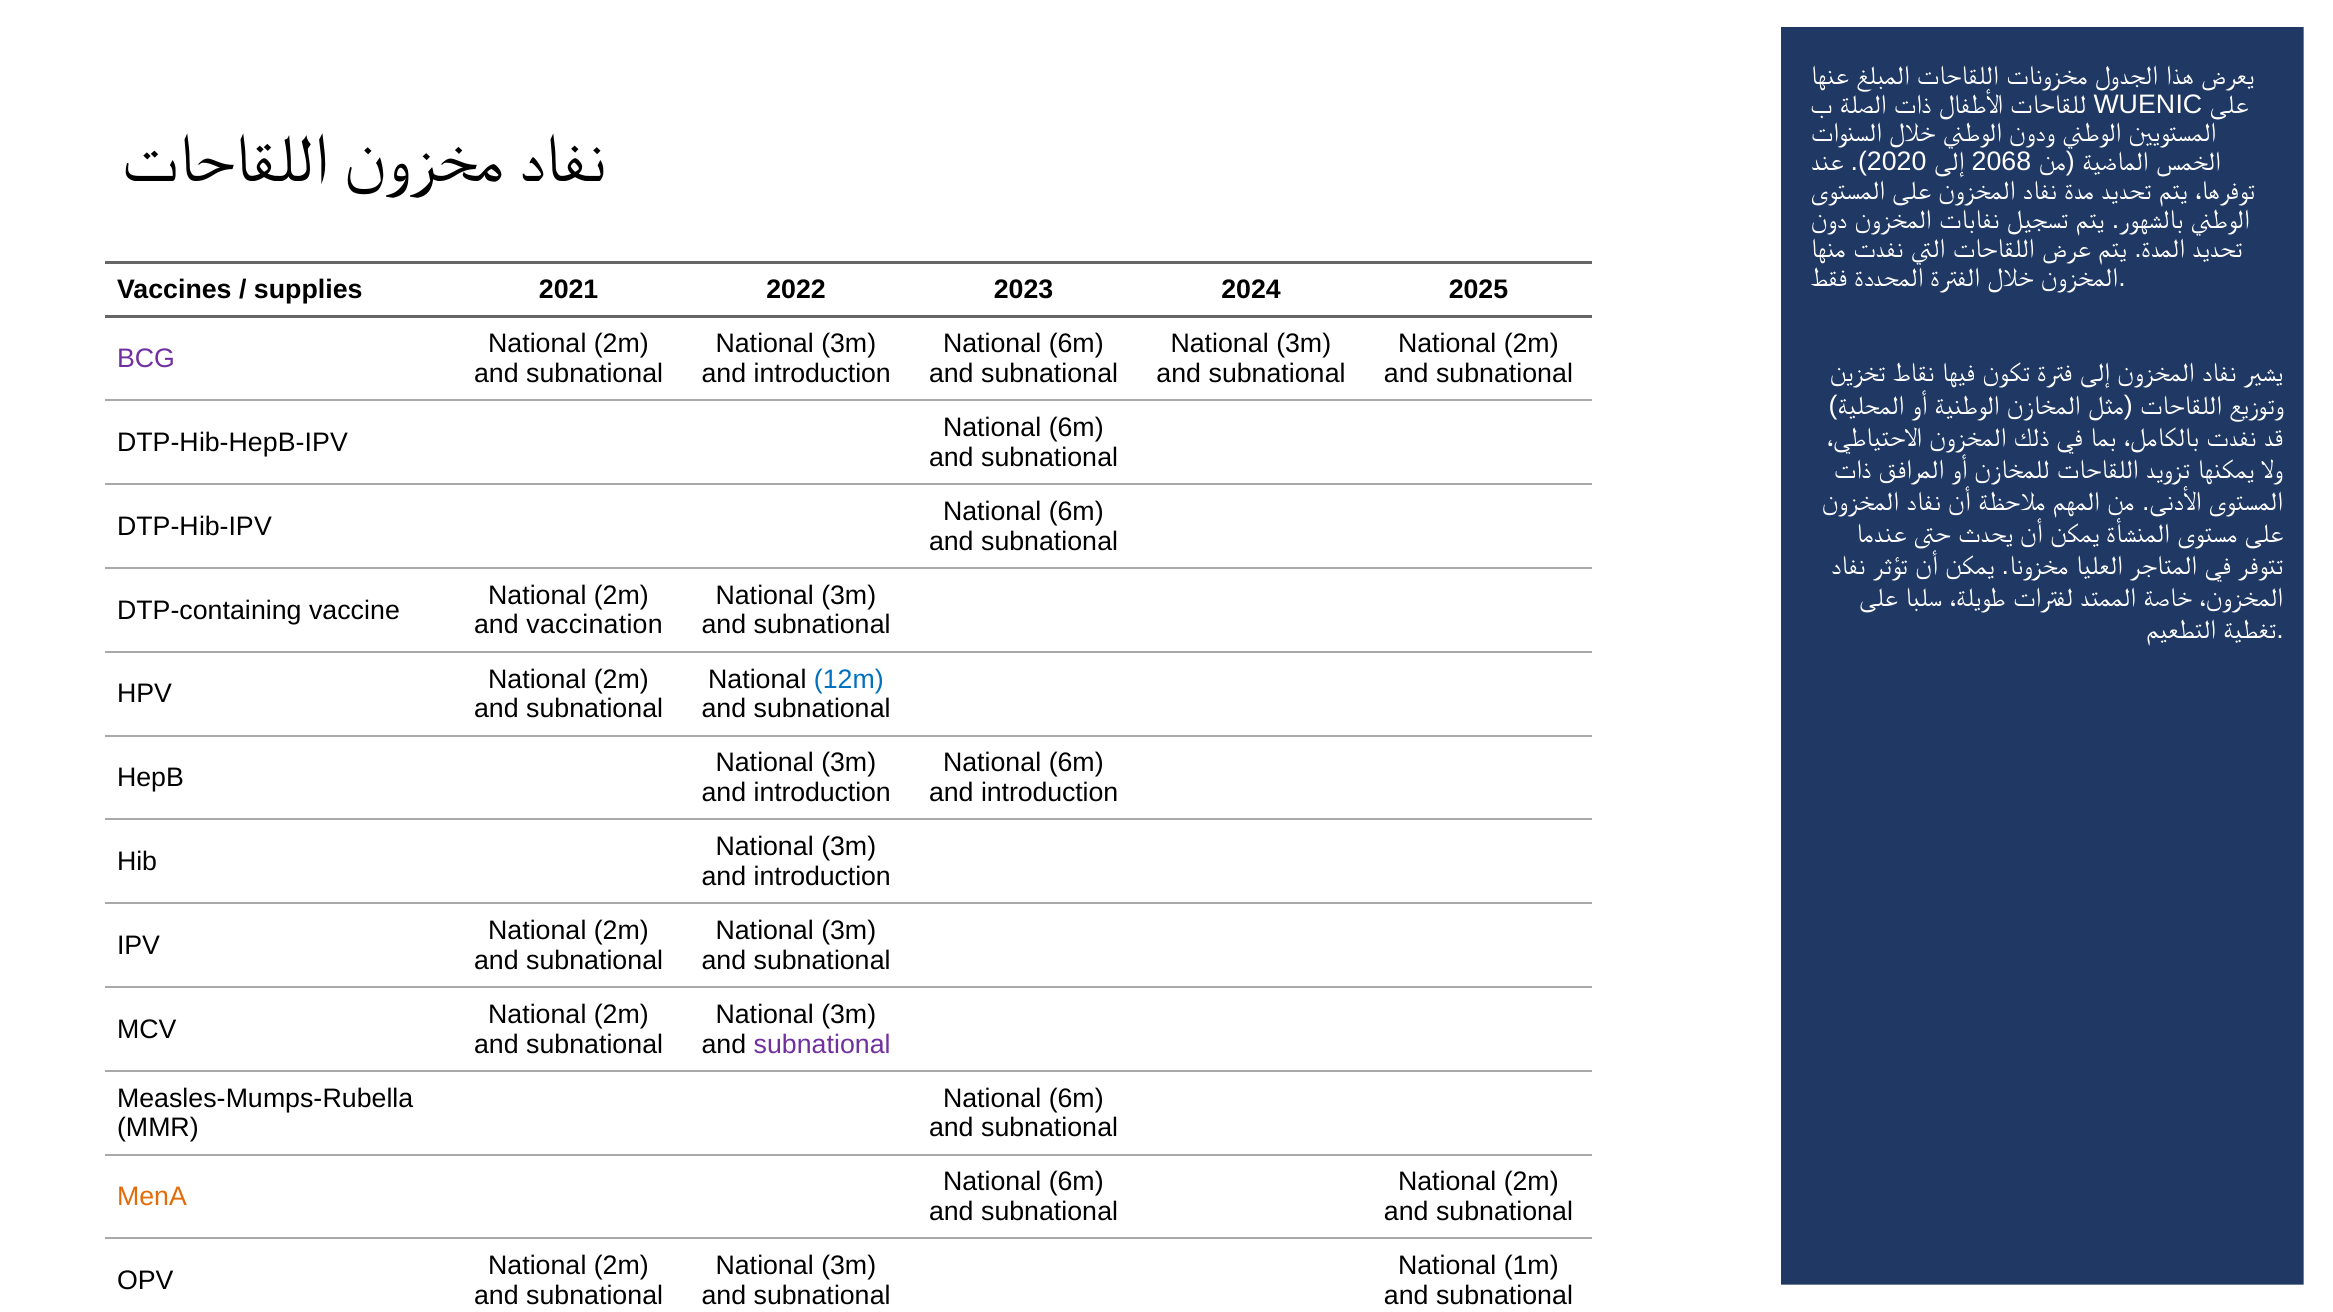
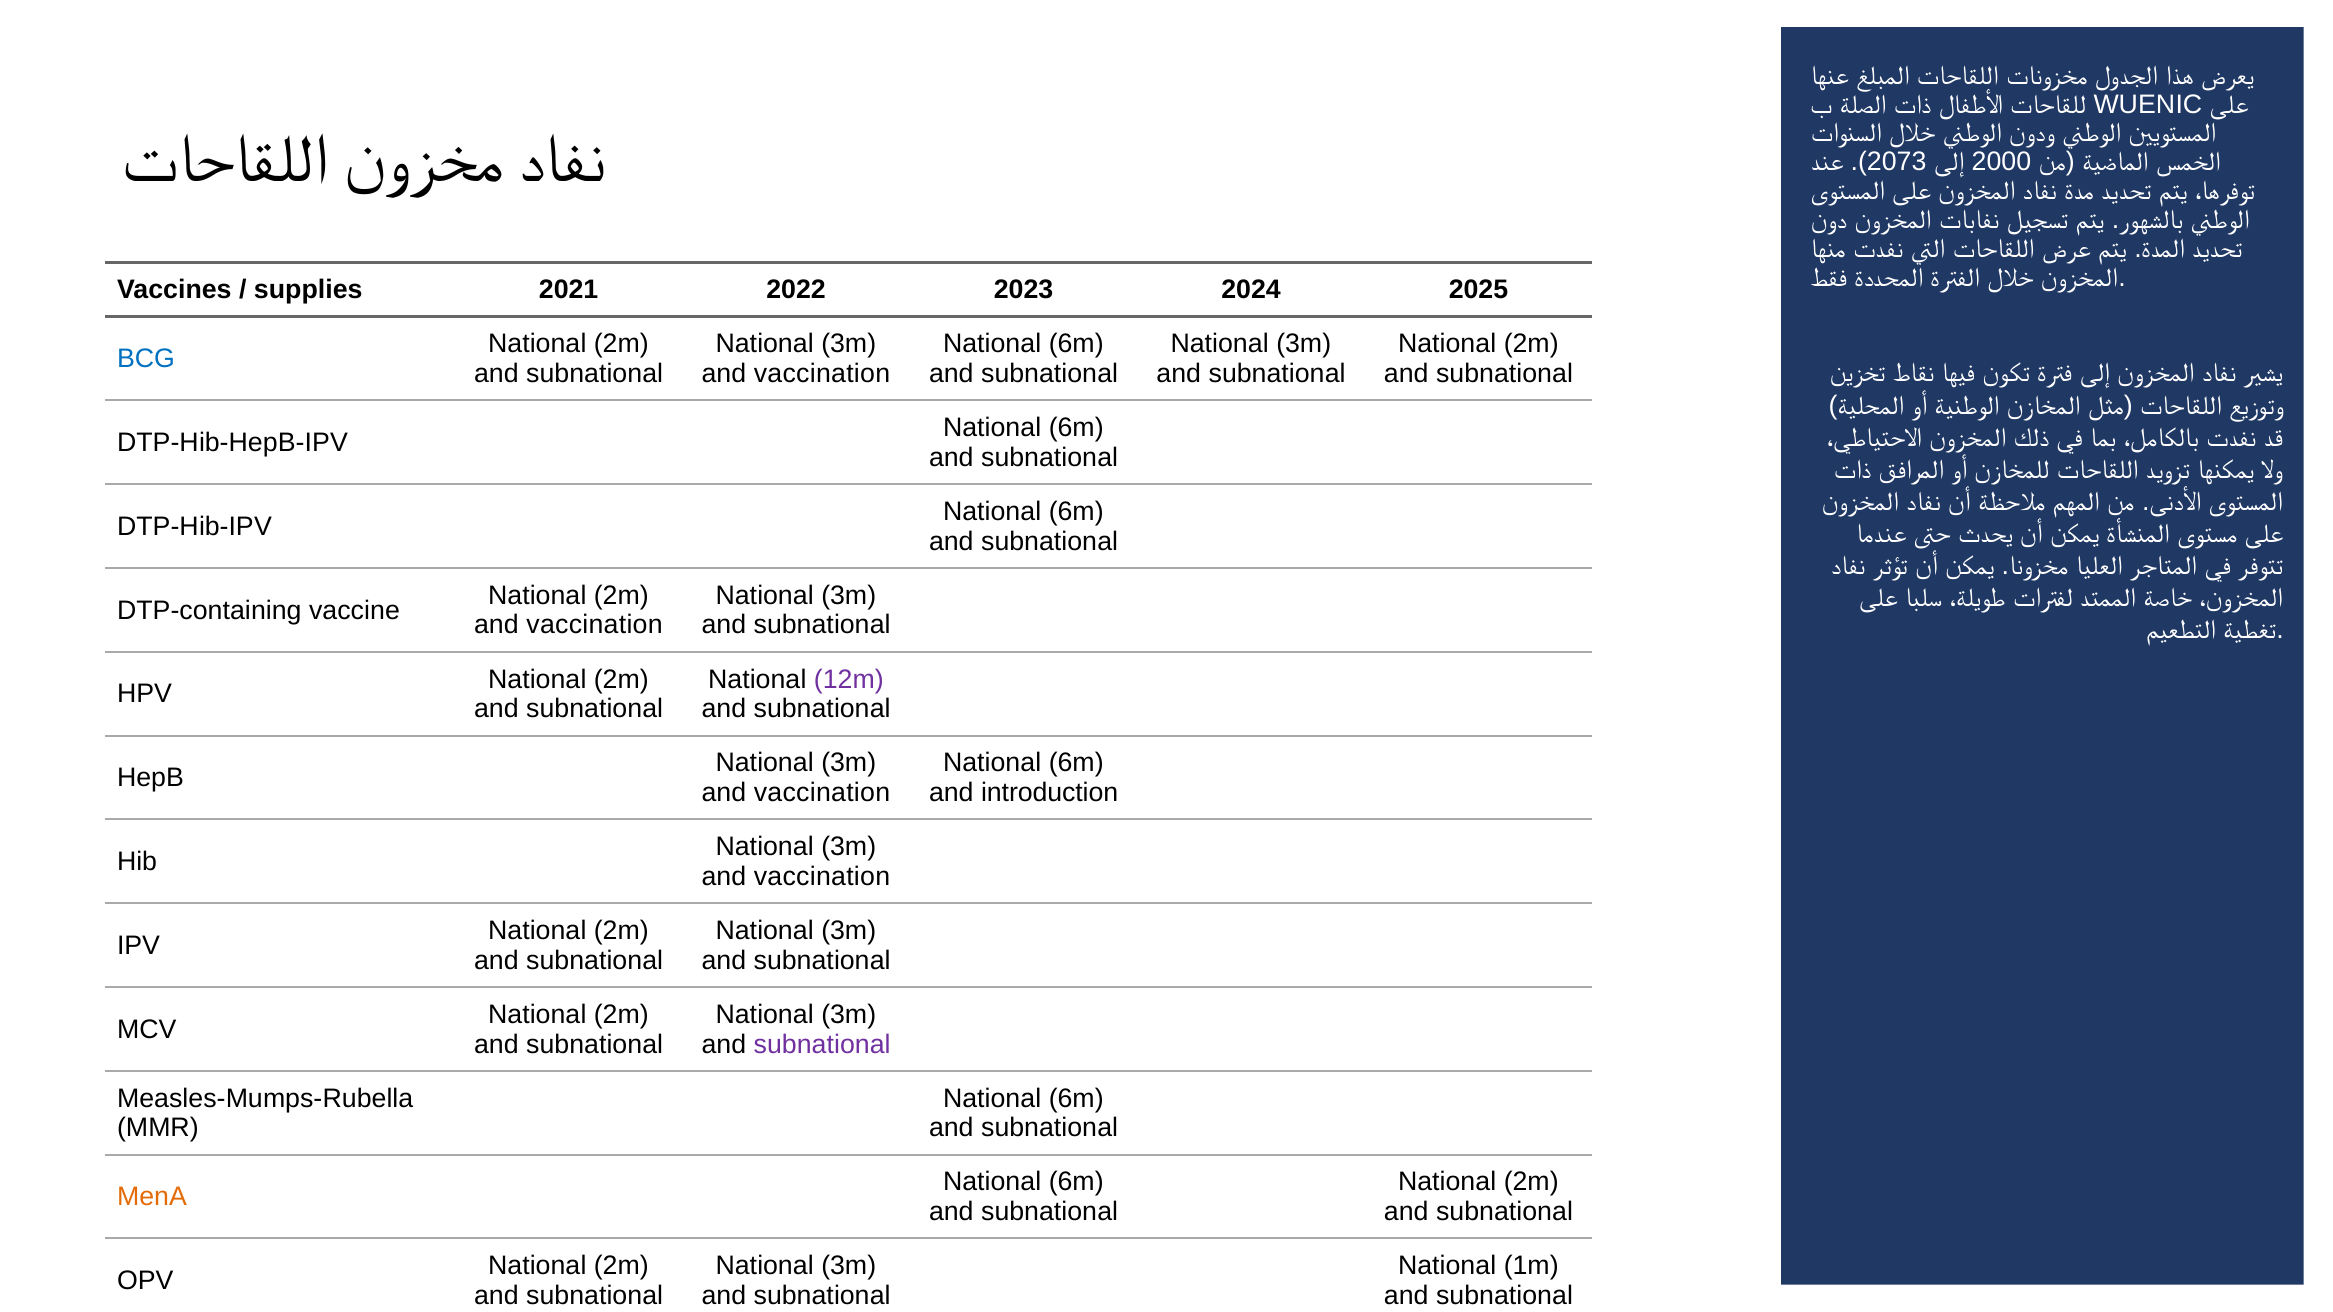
2020: 2020 -> 2073 (1897, 162)
2068: 2068 -> 2000 (2001, 162)
BCG colour: purple -> blue (146, 359)
introduction: introduction -> vaccination (822, 374)
12m colour: blue -> purple (849, 679)
introduction: introduction -> vaccination (822, 793)
introduction: introduction -> vaccination (822, 877)
